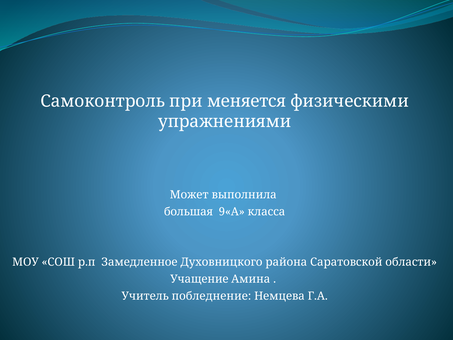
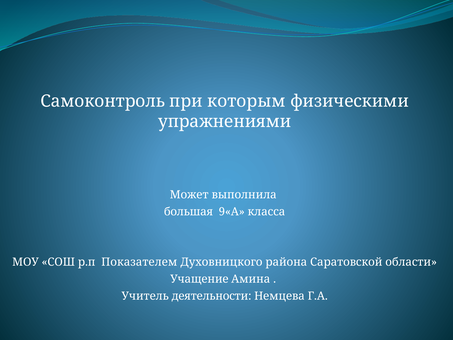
меняется: меняется -> которым (246, 101)
Замедленное: Замедленное -> Показателем (139, 262)
побледнение: побледнение -> деятельности (211, 296)
